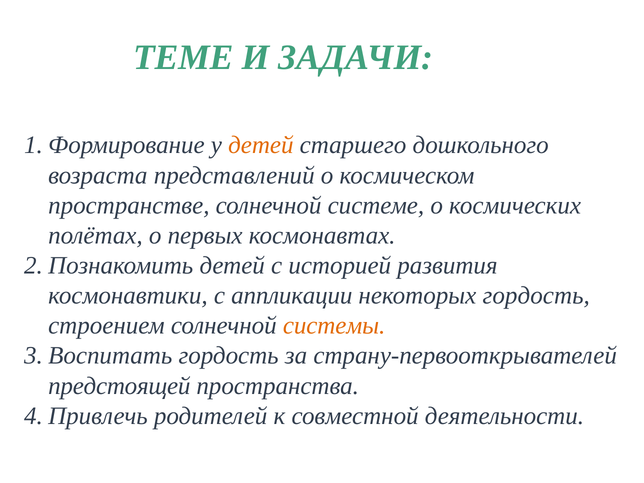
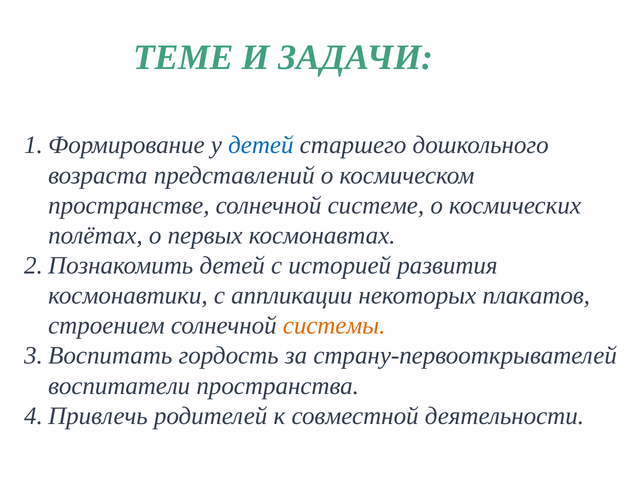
детей colour: orange -> blue (261, 145)
некоторых гордость: гордость -> плакатов (536, 296)
предстоящей: предстоящей -> воспитатели (119, 386)
